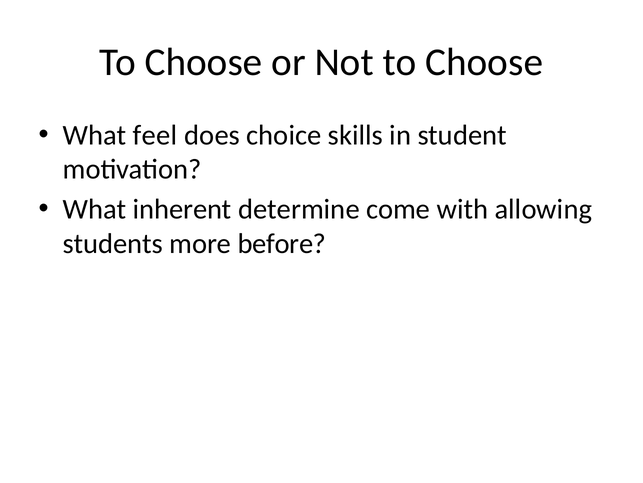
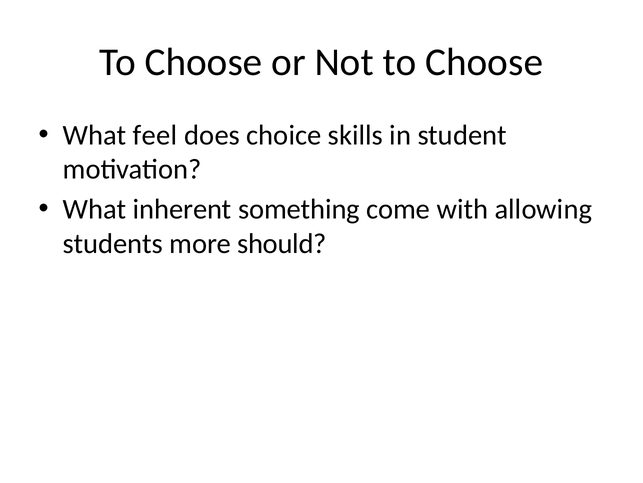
determine: determine -> something (299, 209)
before: before -> should (282, 244)
